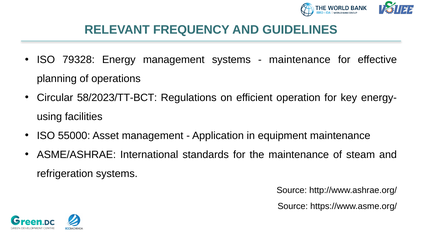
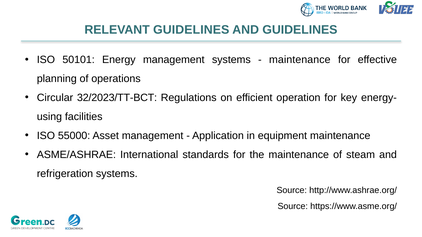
RELEVANT FREQUENCY: FREQUENCY -> GUIDELINES (191, 30)
79328: 79328 -> 50101 (79, 60)
58/2023/TT-BCT: 58/2023/TT-BCT -> 32/2023/TT-BCT (117, 98)
